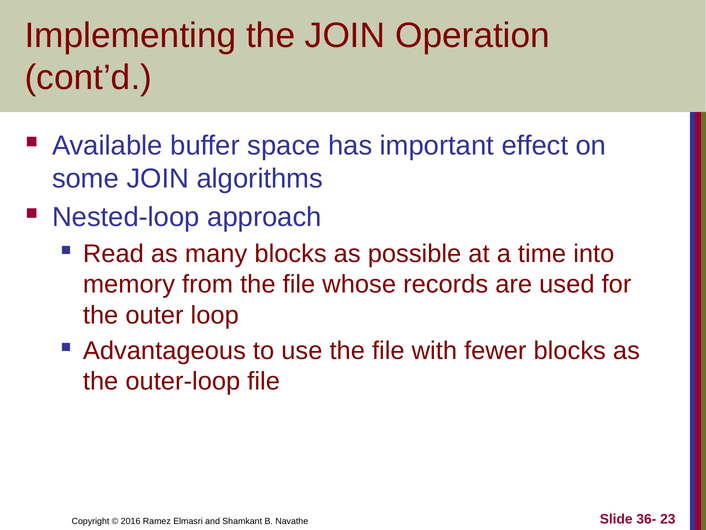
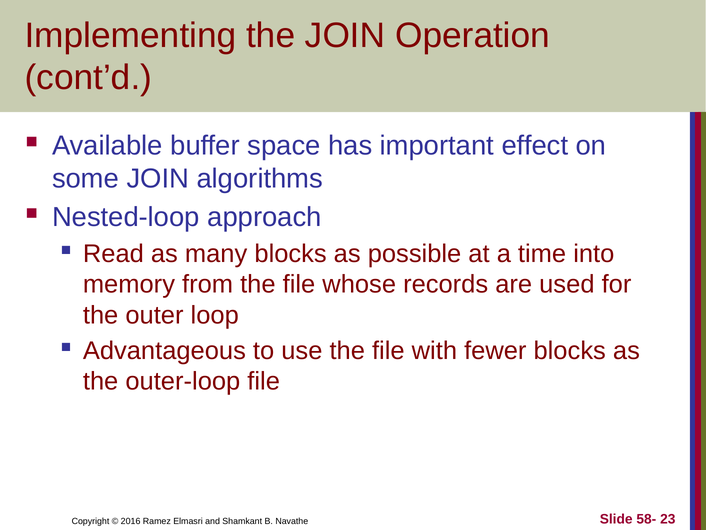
36-: 36- -> 58- (646, 519)
